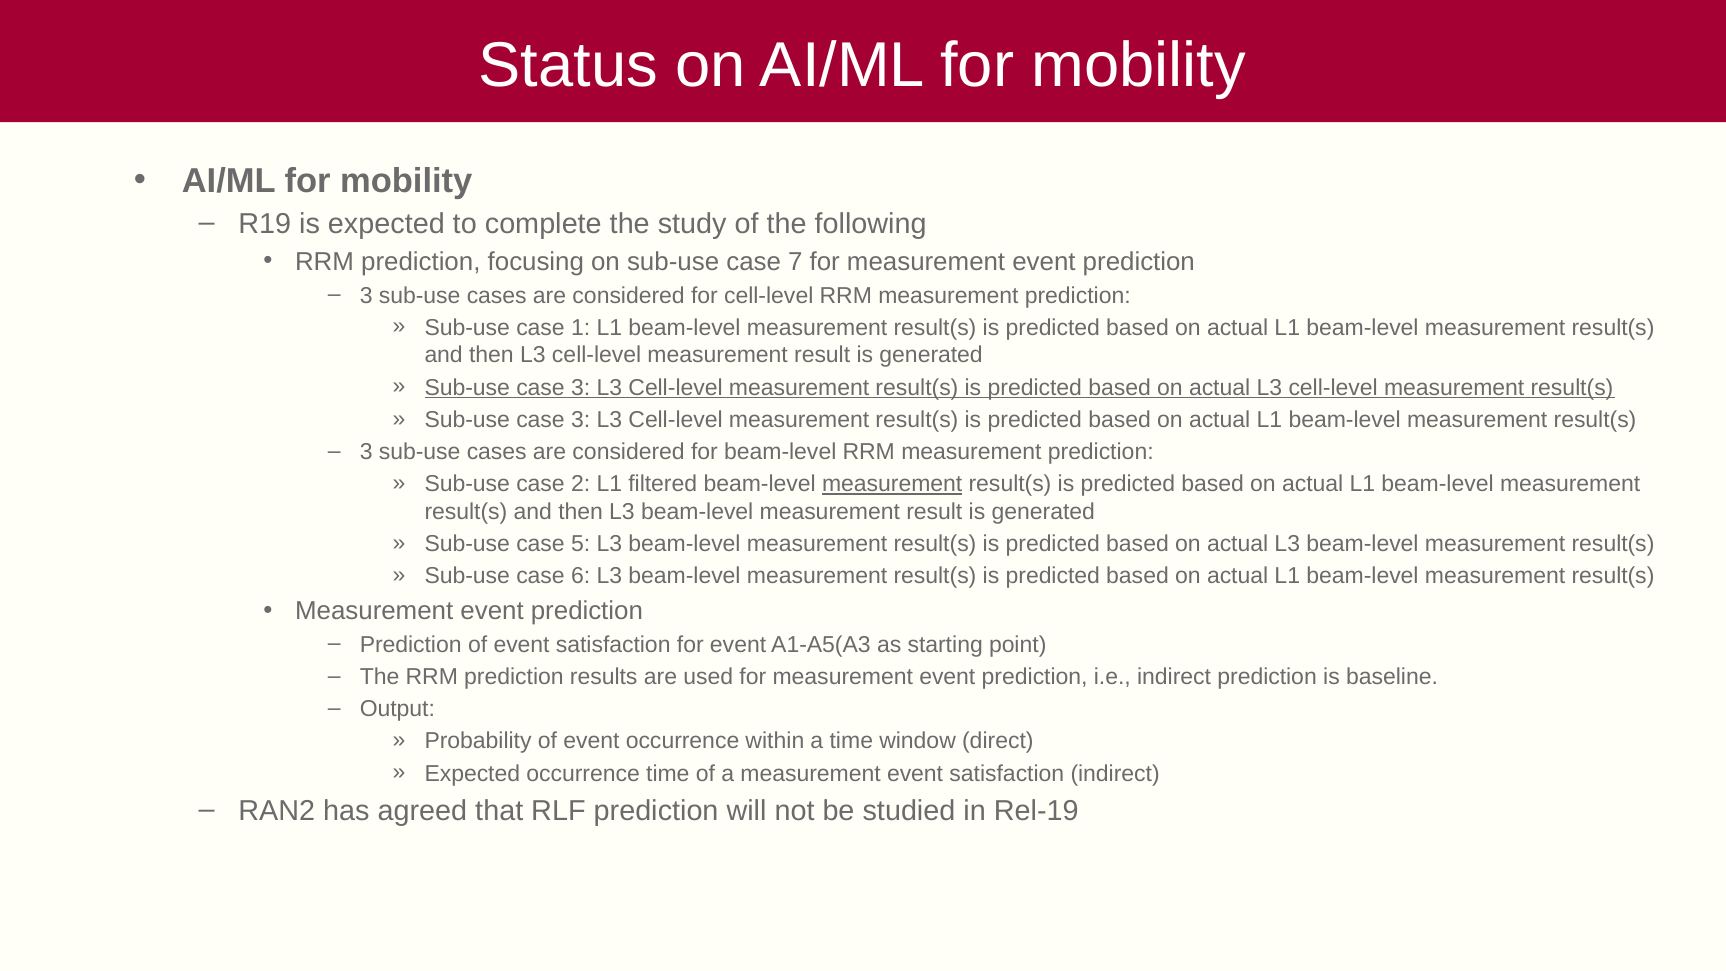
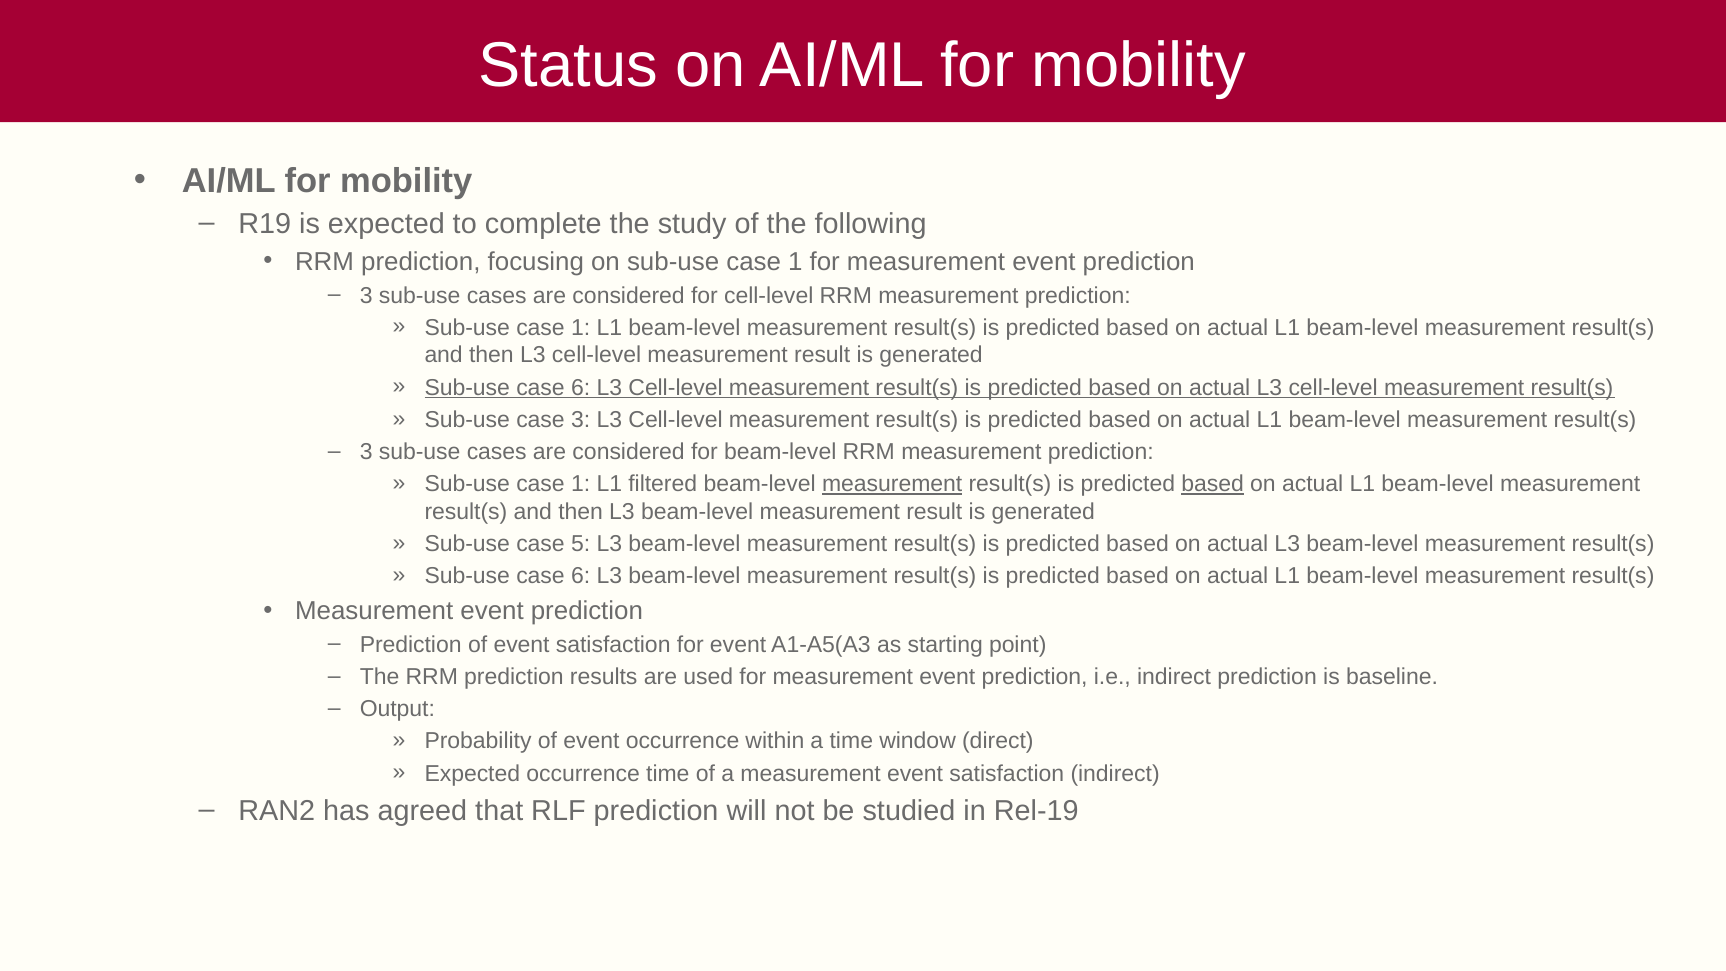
on sub-use case 7: 7 -> 1 (795, 262)
3: 3 -> 6 (581, 388)
2: 2 -> 1 (581, 484)
based underline: none -> present (1213, 484)
